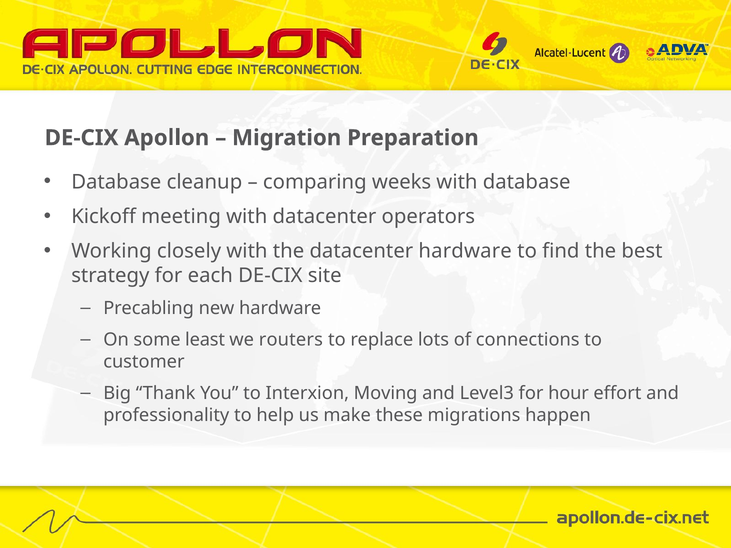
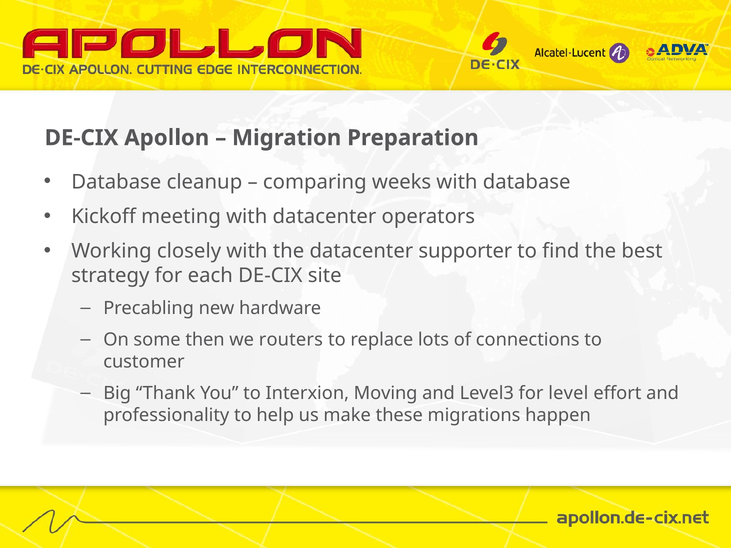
datacenter hardware: hardware -> supporter (465, 251)
least: least -> then (205, 340)
hour: hour -> level (568, 394)
